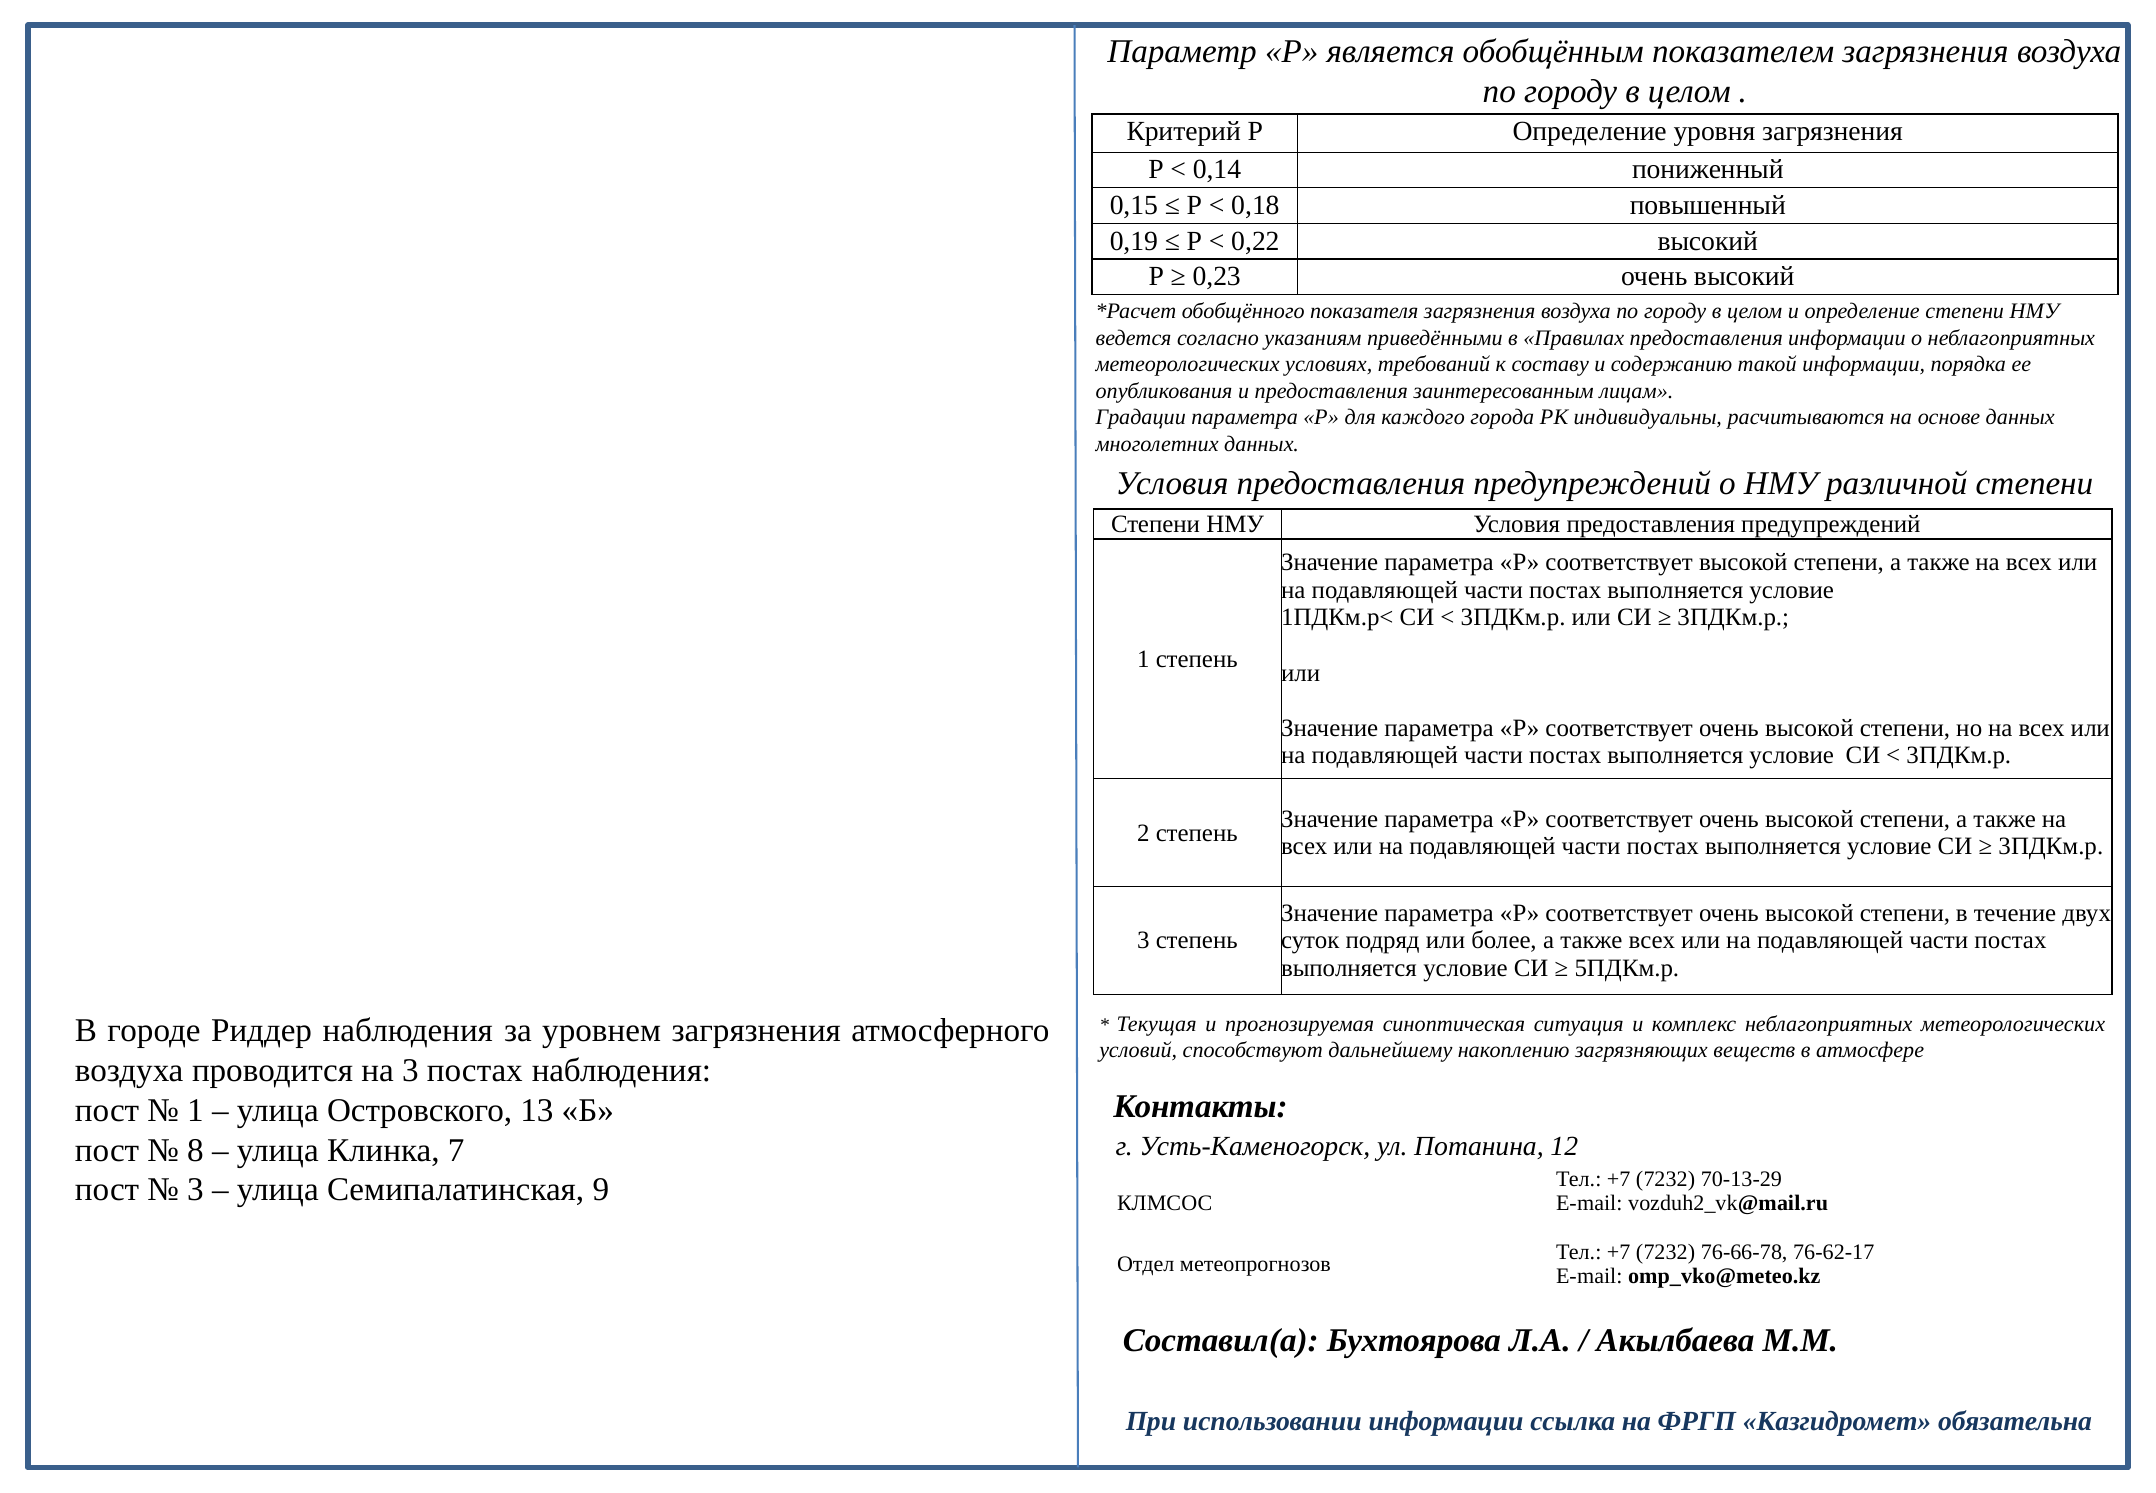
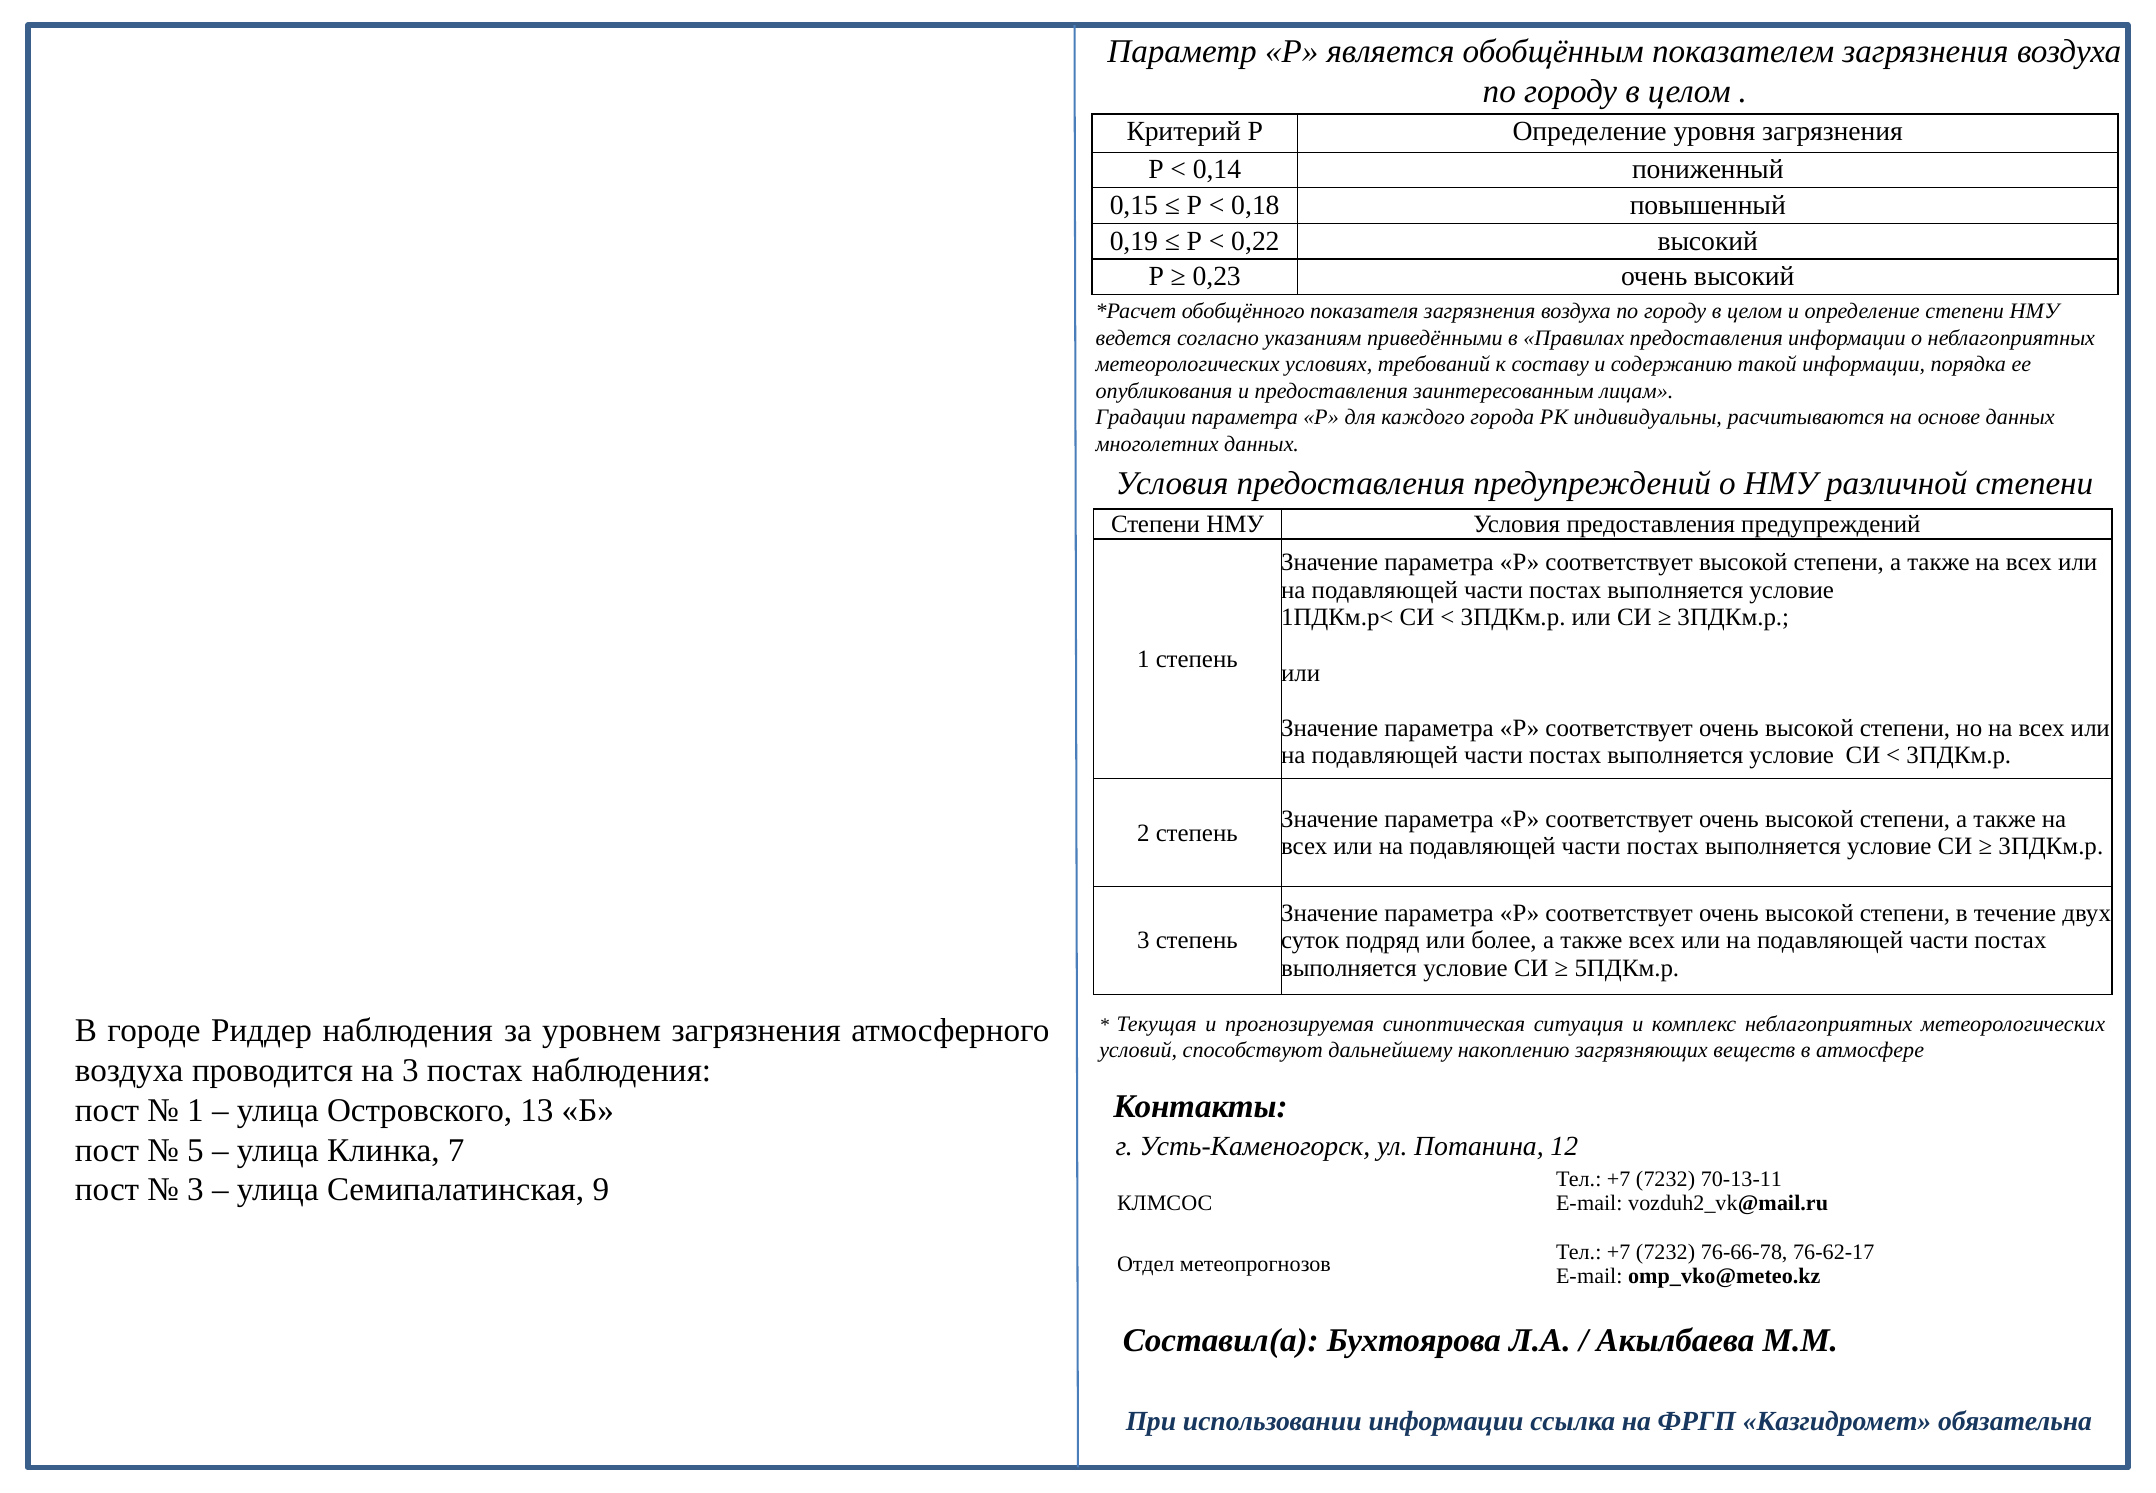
8: 8 -> 5 (195, 1150)
70-13-29: 70-13-29 -> 70-13-11 (1741, 1179)
